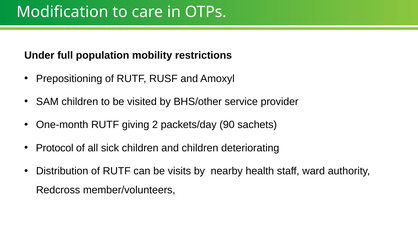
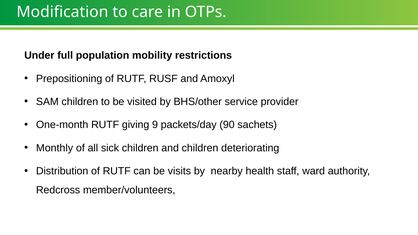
2: 2 -> 9 (155, 125)
Protocol: Protocol -> Monthly (55, 148)
